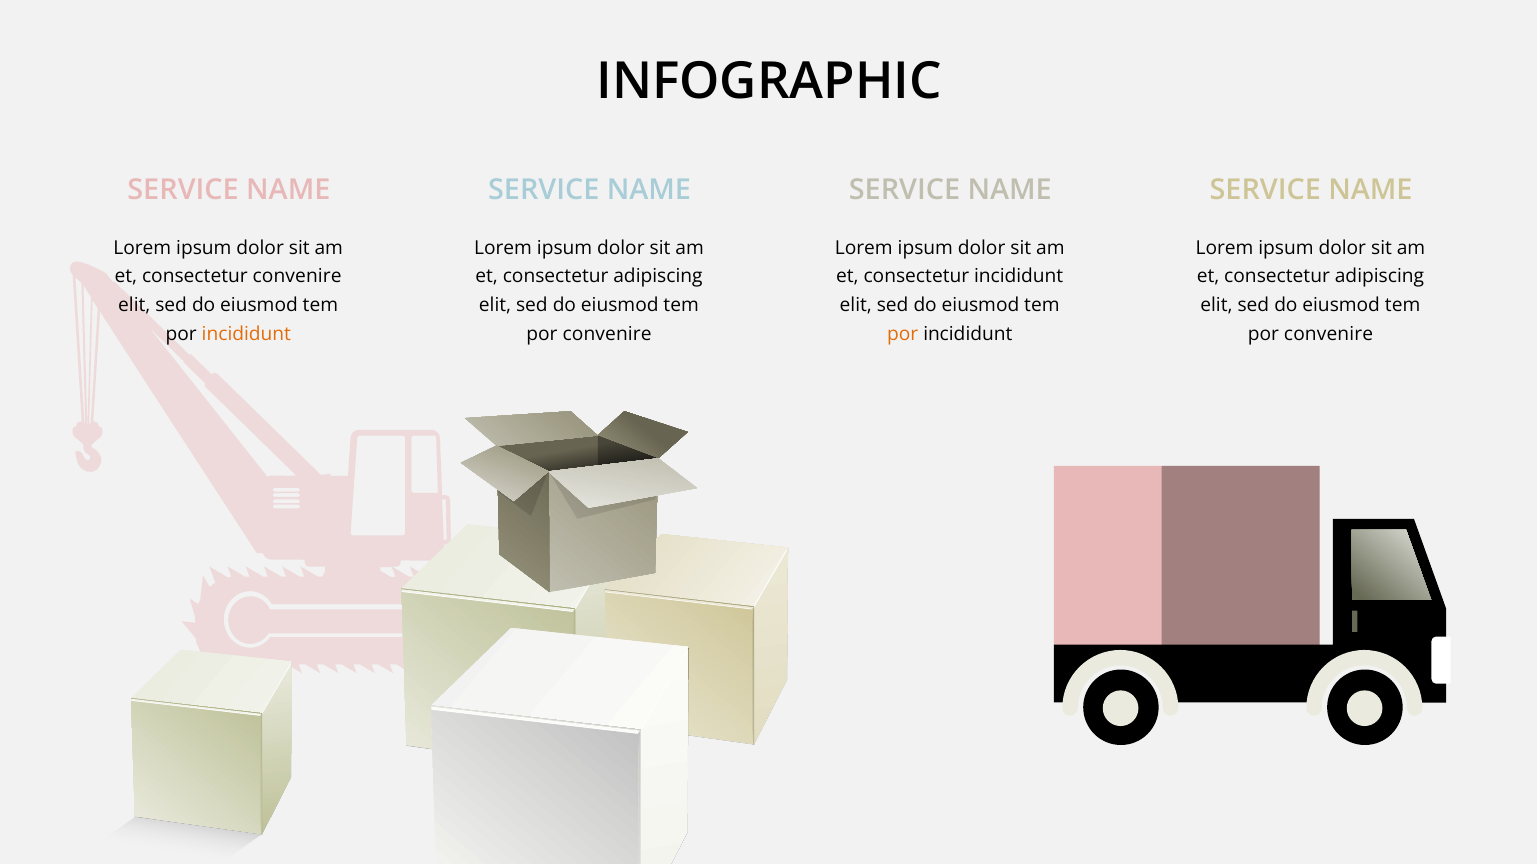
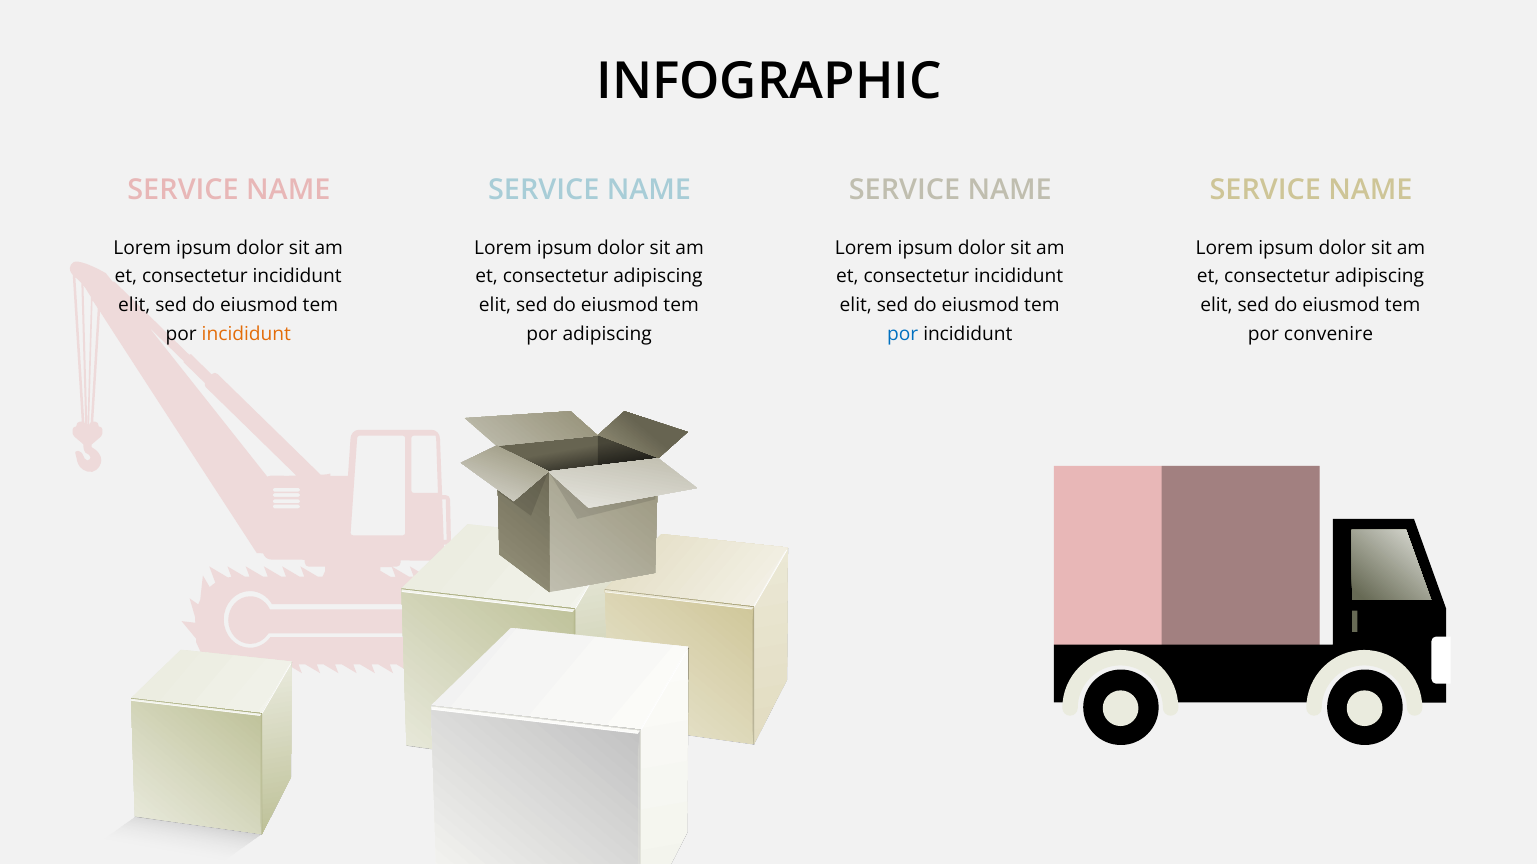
convenire: convenire -> incididunt (297, 277)
convenire: convenire -> adipiscing (607, 334)
por colour: orange -> blue (903, 334)
